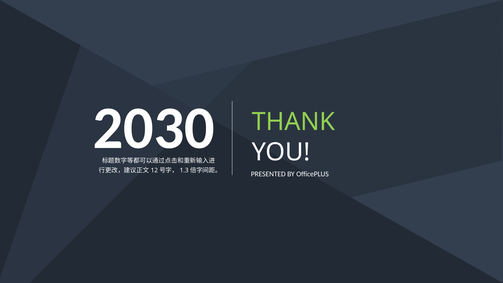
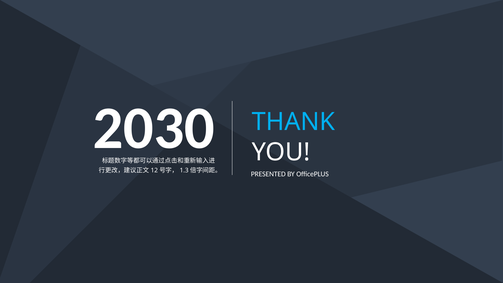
THANK colour: light green -> light blue (293, 122)
